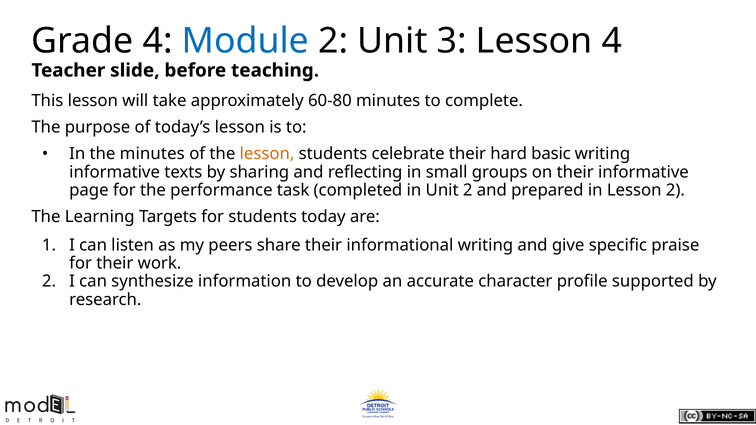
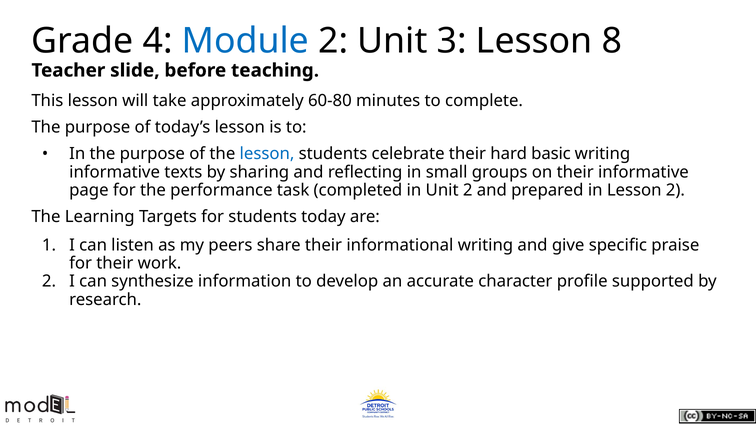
Lesson 4: 4 -> 8 (612, 41)
In the minutes: minutes -> purpose (152, 154)
lesson colour: orange -> blue (267, 154)
